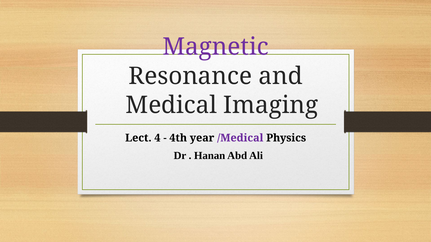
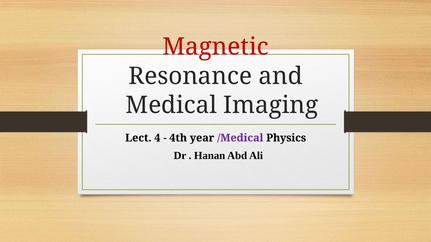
Magnetic colour: purple -> red (216, 47)
